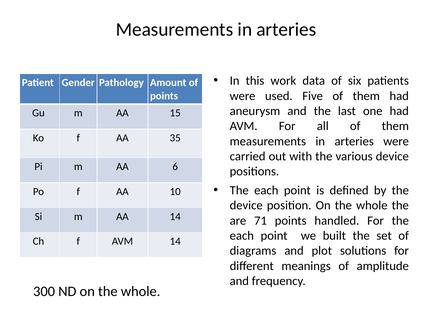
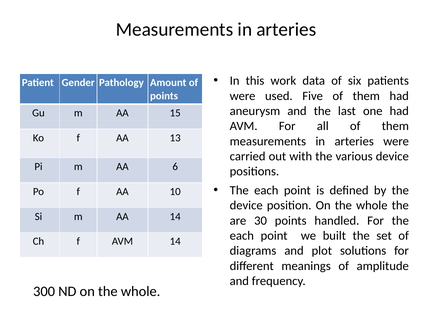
35: 35 -> 13 (175, 138)
71: 71 -> 30 (261, 221)
